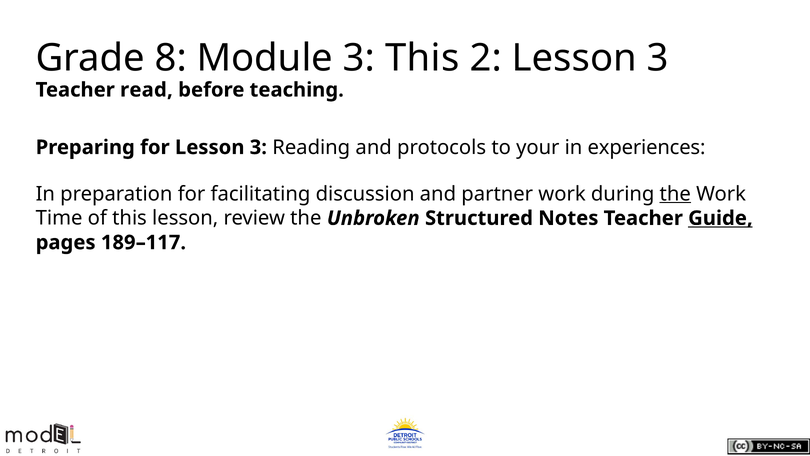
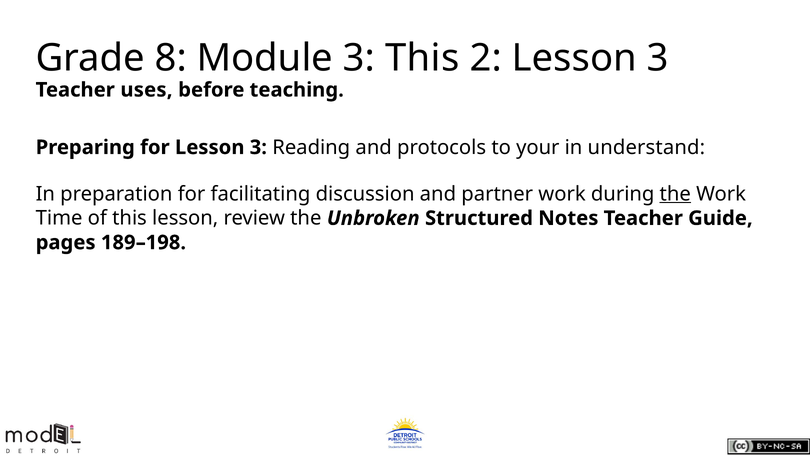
read: read -> uses (146, 90)
experiences: experiences -> understand (646, 147)
Guide underline: present -> none (720, 218)
189–117: 189–117 -> 189–198 (143, 242)
